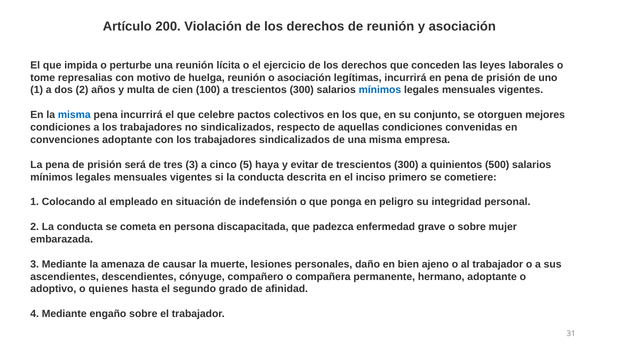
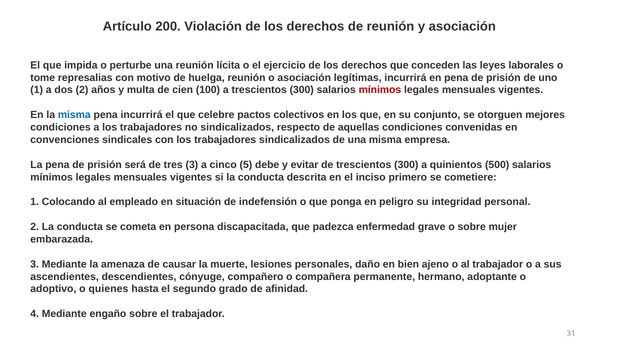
mínimos colour: blue -> red (380, 90)
convenciones adoptante: adoptante -> sindicales (127, 140)
haya: haya -> debe (267, 165)
